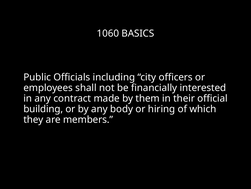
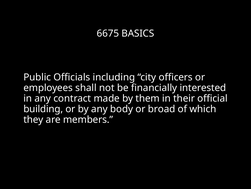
1060: 1060 -> 6675 (108, 33)
hiring: hiring -> broad (162, 109)
